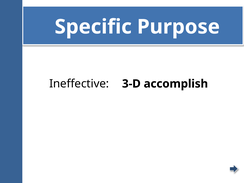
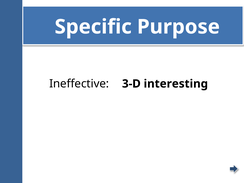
accomplish: accomplish -> interesting (176, 84)
